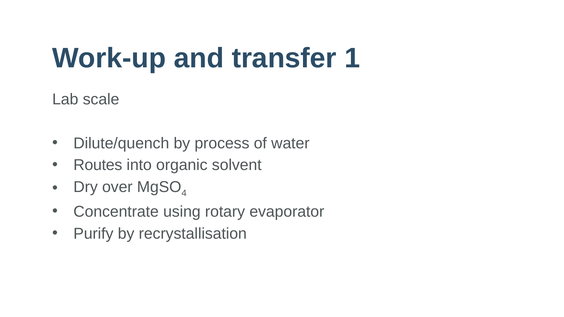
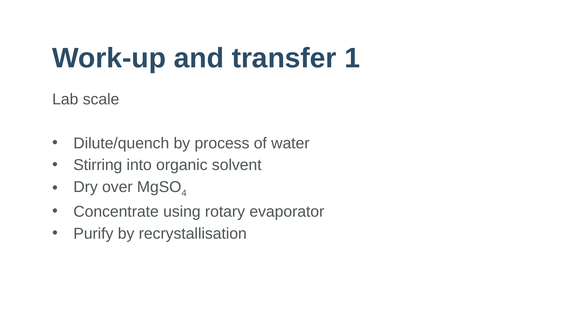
Routes: Routes -> Stirring (98, 165)
